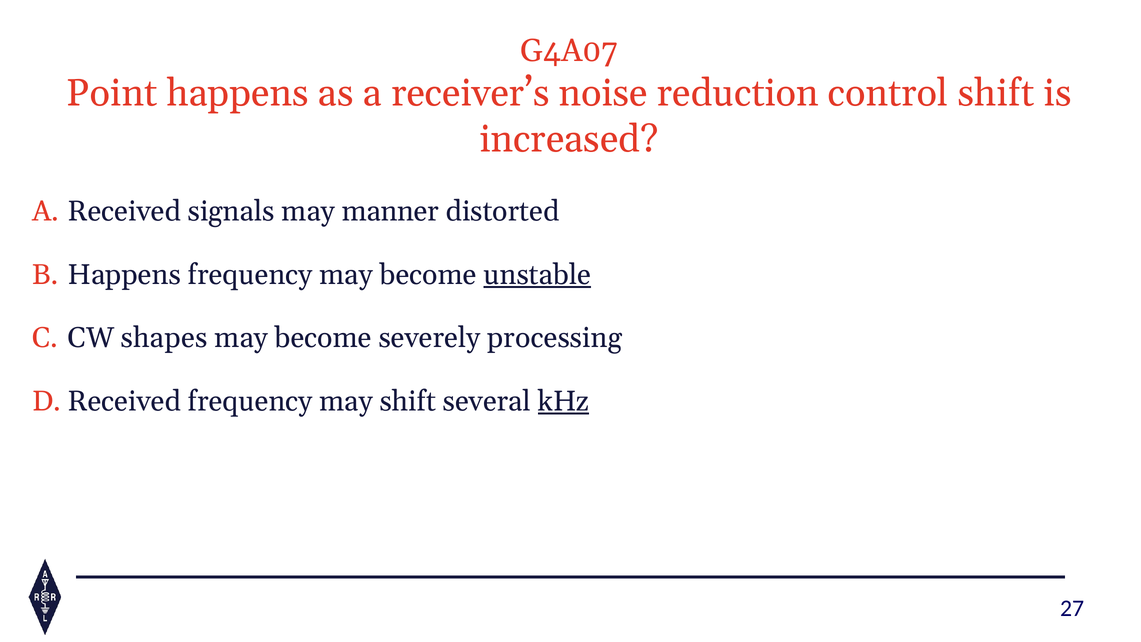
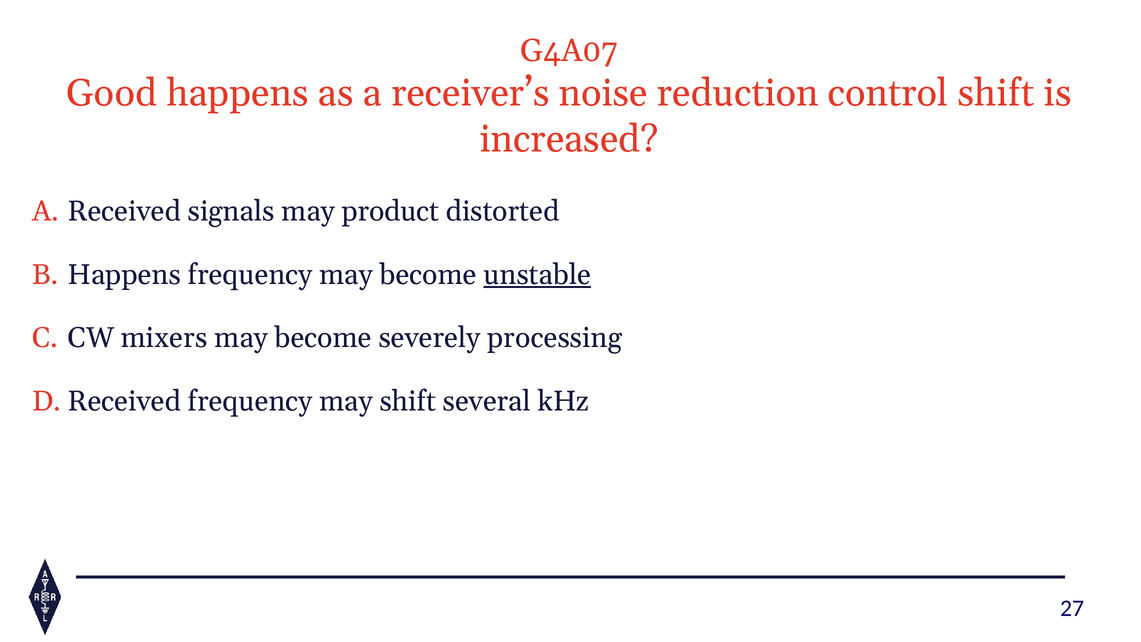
Point: Point -> Good (112, 93)
manner: manner -> product (390, 211)
shapes: shapes -> mixers (164, 338)
kHz underline: present -> none (563, 401)
